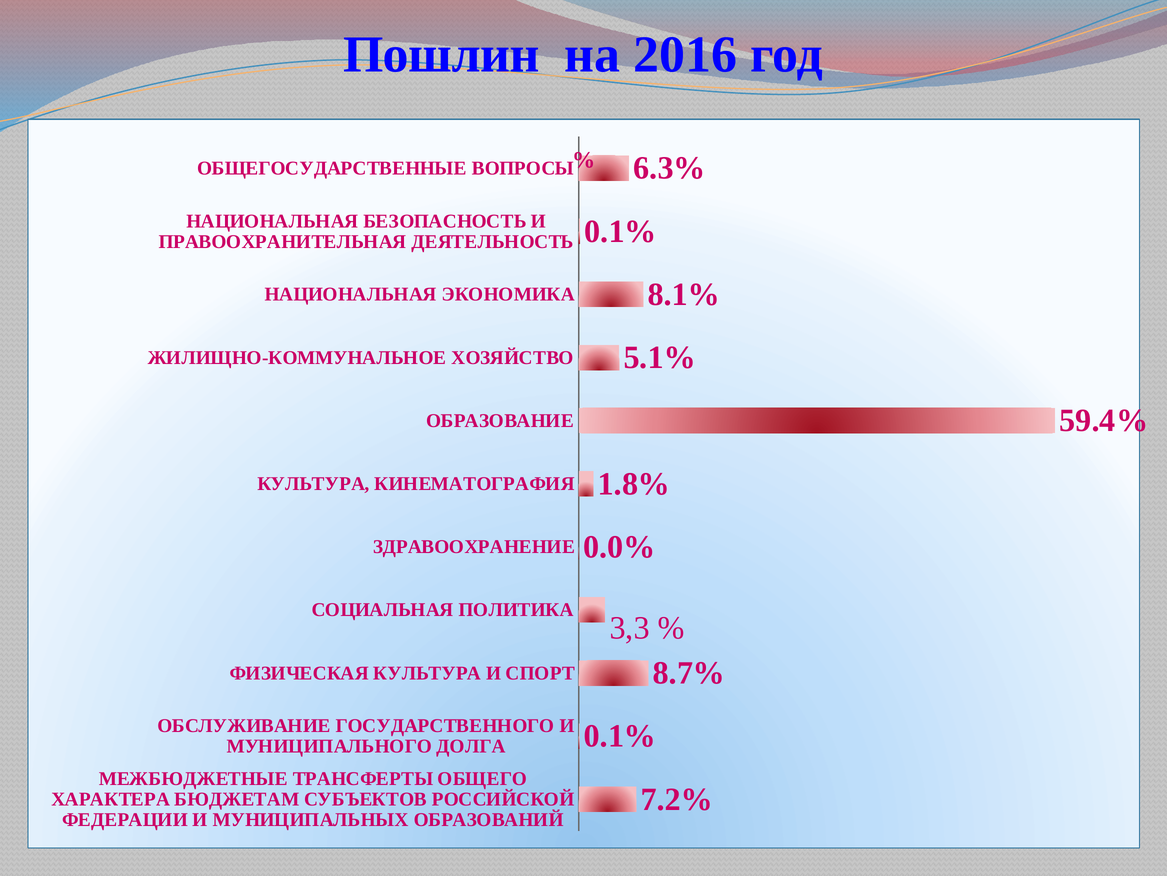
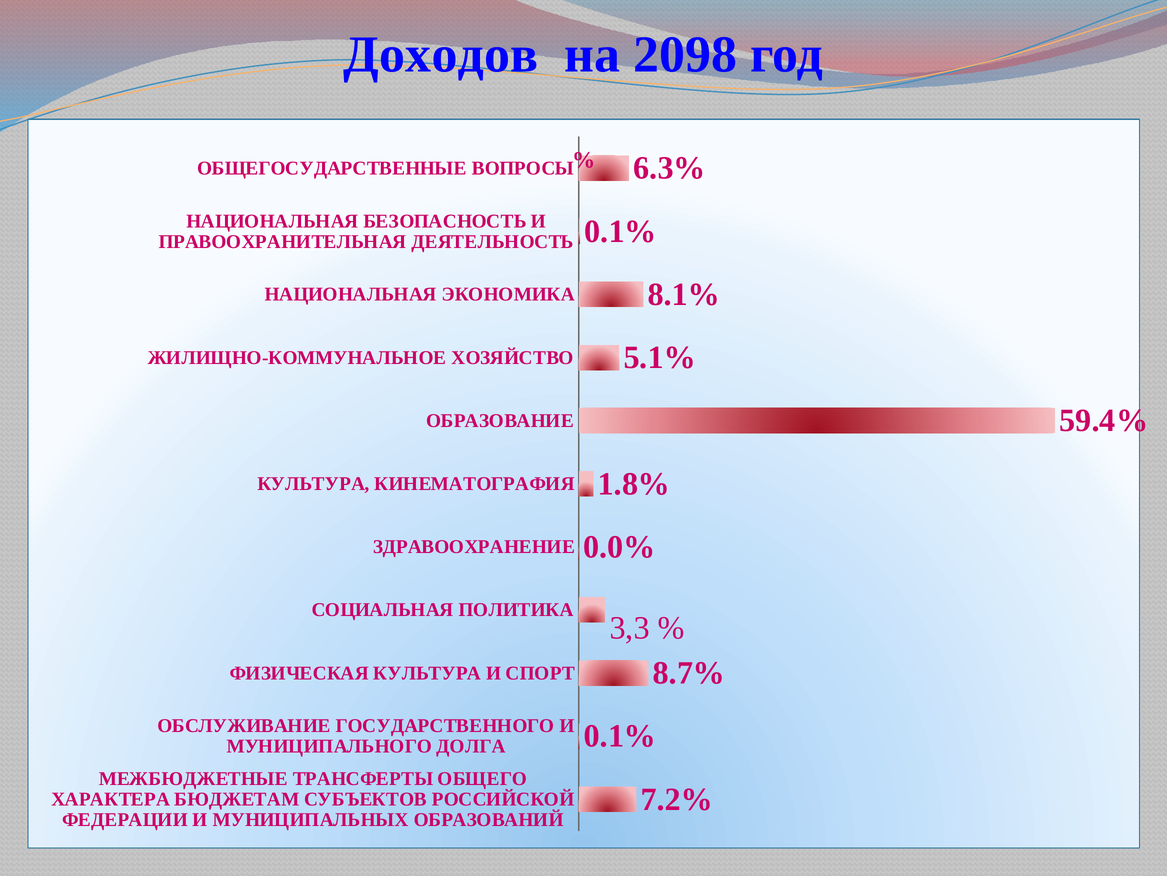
Пошлин: Пошлин -> Доходов (441, 55)
2016: 2016 -> 2098 (685, 55)
